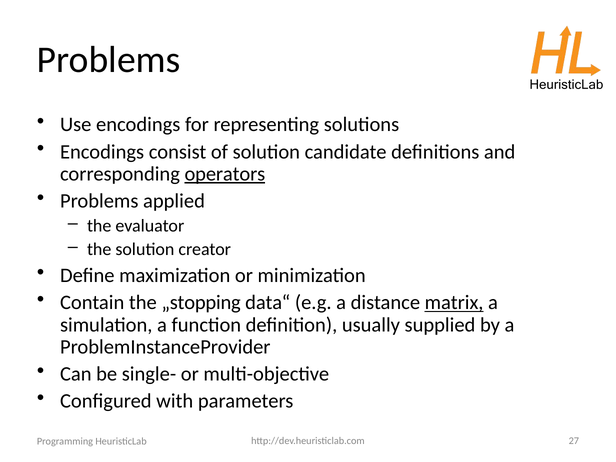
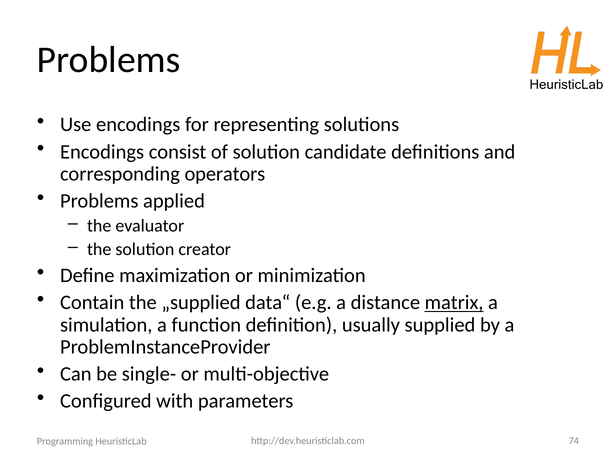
operators underline: present -> none (225, 174)
„stopping: „stopping -> „supplied (201, 303)
27: 27 -> 74 (574, 441)
